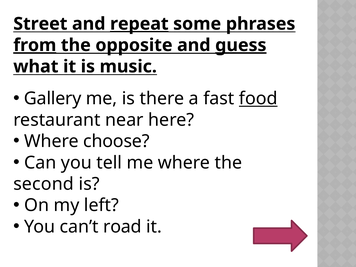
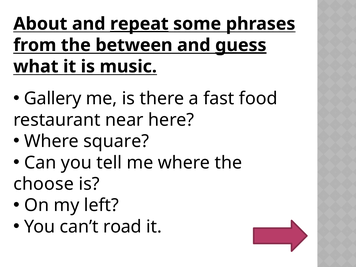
Street: Street -> About (40, 24)
from underline: present -> none (35, 45)
opposite: opposite -> between (134, 45)
food underline: present -> none (258, 99)
choose: choose -> square (116, 141)
second: second -> choose (44, 184)
